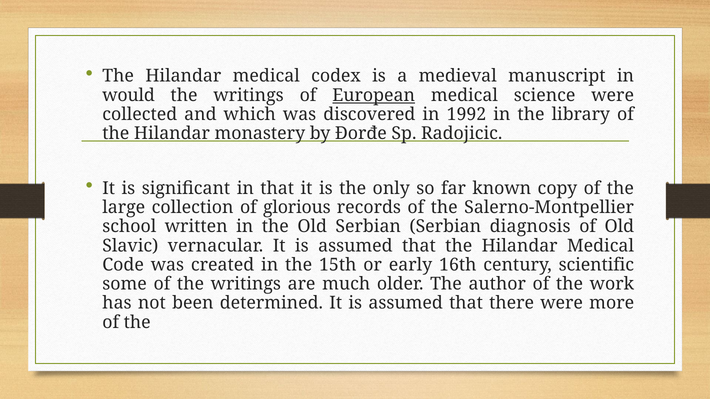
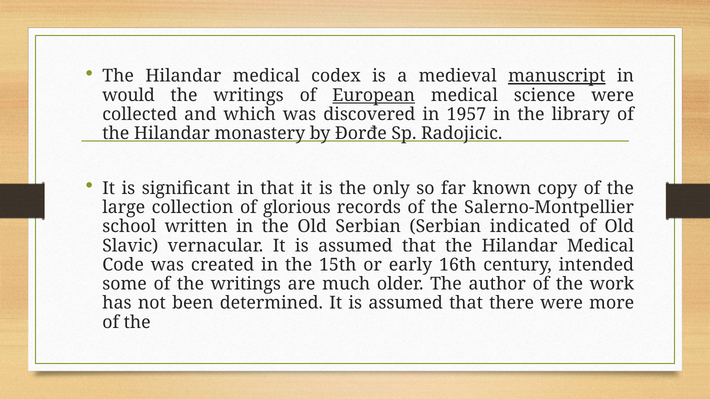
manuscript underline: none -> present (557, 76)
1992: 1992 -> 1957 (466, 114)
diagnosis: diagnosis -> indicated (530, 227)
scientific: scientific -> intended (596, 265)
